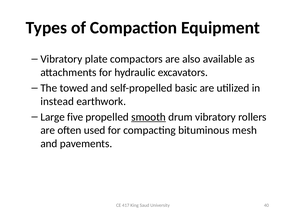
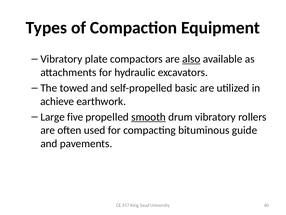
also underline: none -> present (191, 59)
instead: instead -> achieve (57, 101)
mesh: mesh -> guide (245, 130)
